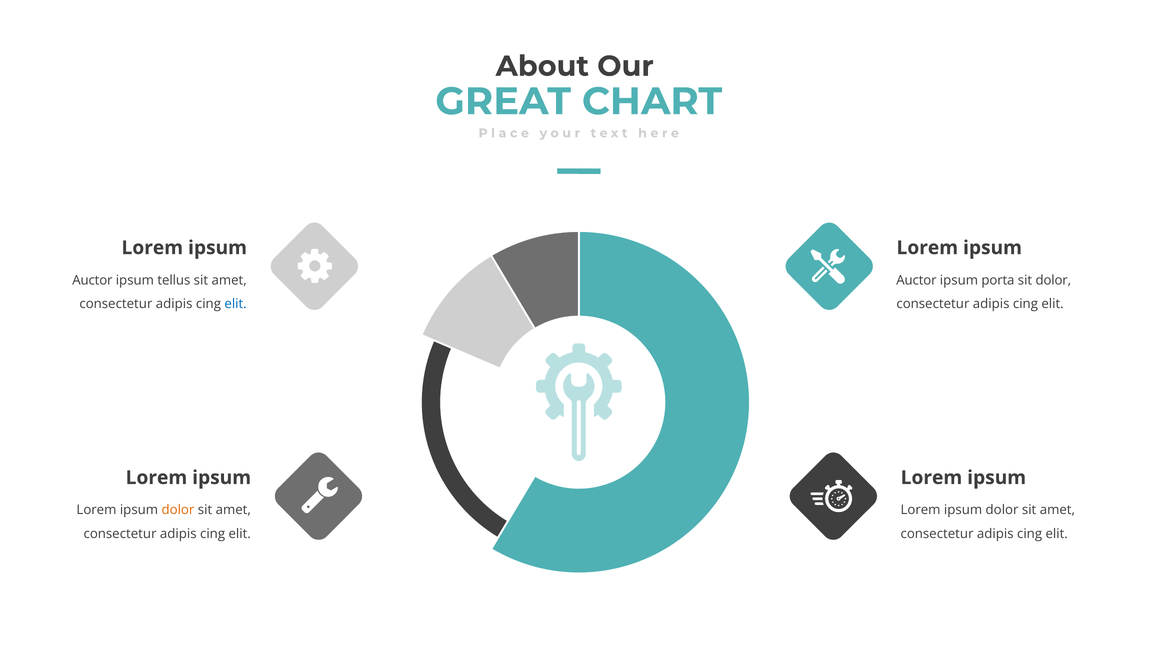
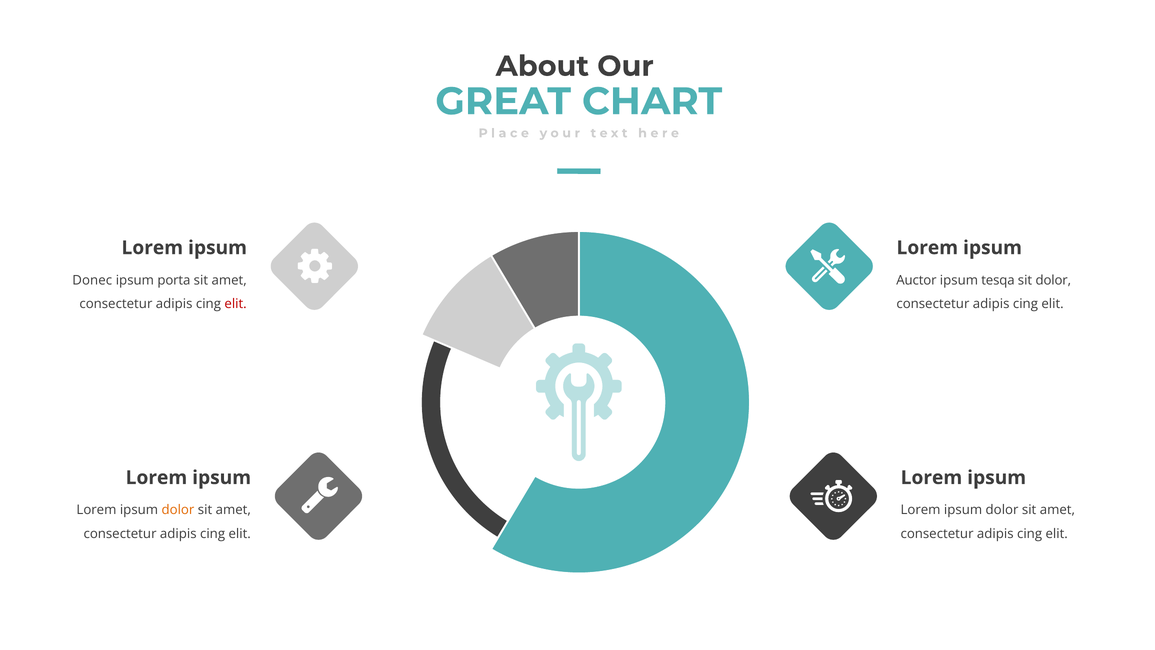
Auctor: Auctor -> Donec (92, 280)
tellus: tellus -> porta (174, 280)
porta: porta -> tesqa (998, 280)
elit colour: blue -> red (236, 304)
